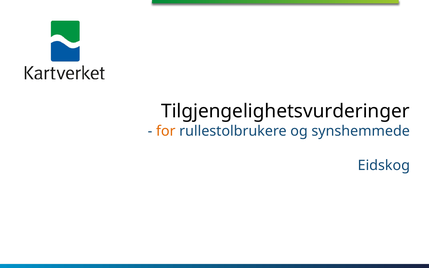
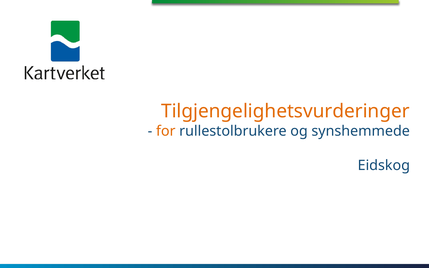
Tilgjengelighetsvurderinger colour: black -> orange (285, 111)
